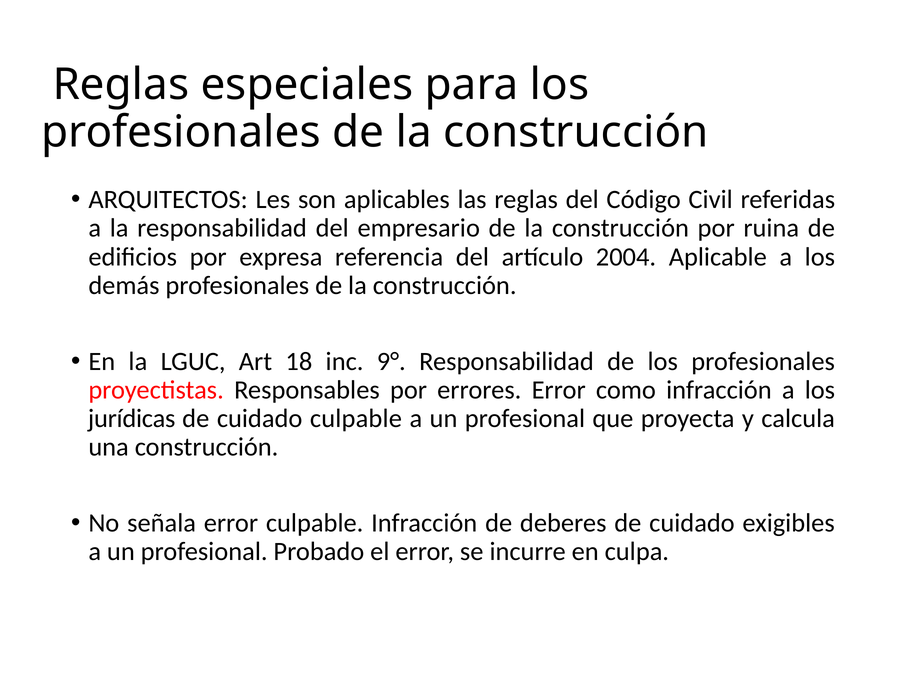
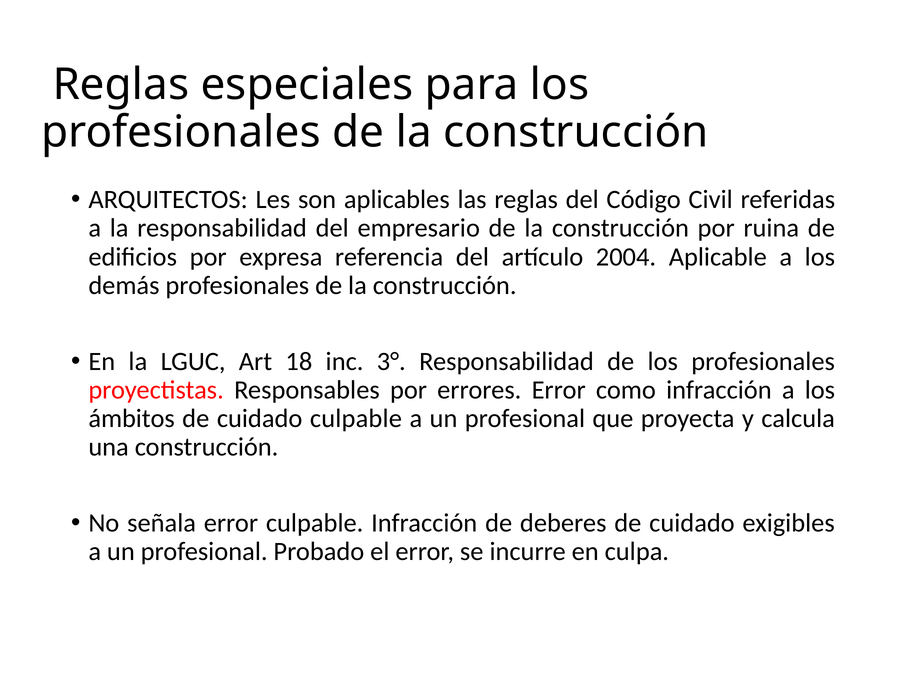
9°: 9° -> 3° (391, 361)
jurídicas: jurídicas -> ámbitos (132, 419)
